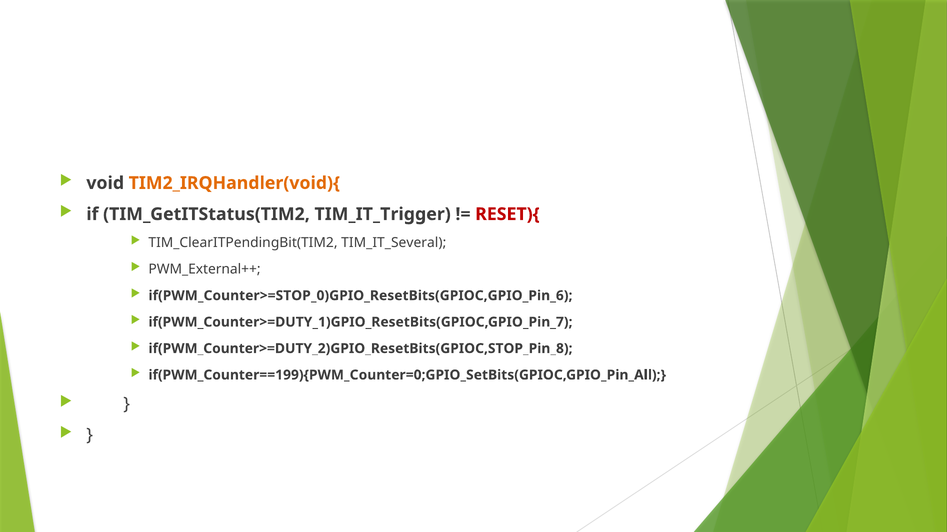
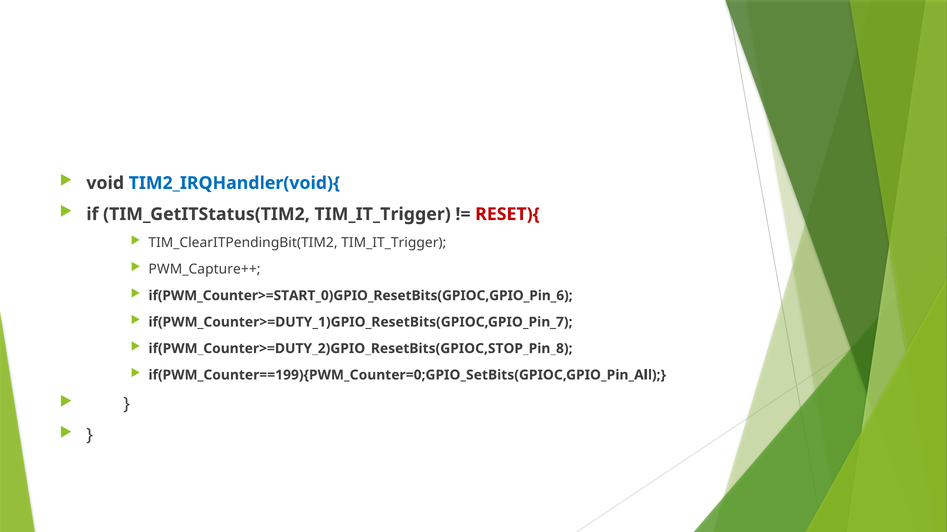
TIM2_IRQHandler(void){ colour: orange -> blue (234, 183)
TIM_ClearITPendingBit(TIM2 TIM_IT_Several: TIM_IT_Several -> TIM_IT_Trigger (394, 243)
PWM_External++: PWM_External++ -> PWM_Capture++ (205, 270)
if(PWM_Counter>=STOP_0)GPIO_ResetBits(GPIOC,GPIO_Pin_6: if(PWM_Counter>=STOP_0)GPIO_ResetBits(GPIOC,GPIO_Pin_6 -> if(PWM_Counter>=START_0)GPIO_ResetBits(GPIOC,GPIO_Pin_6 (361, 296)
